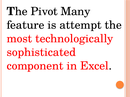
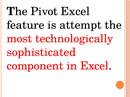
Pivot Many: Many -> Excel (75, 12)
